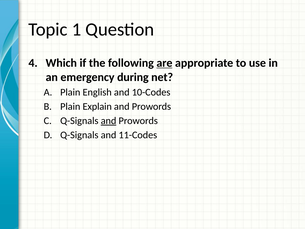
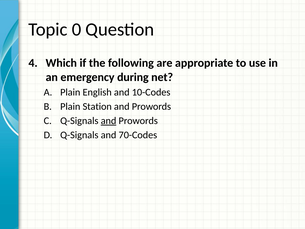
1: 1 -> 0 (77, 29)
are underline: present -> none (164, 63)
Explain: Explain -> Station (97, 106)
11-Codes: 11-Codes -> 70-Codes (138, 135)
